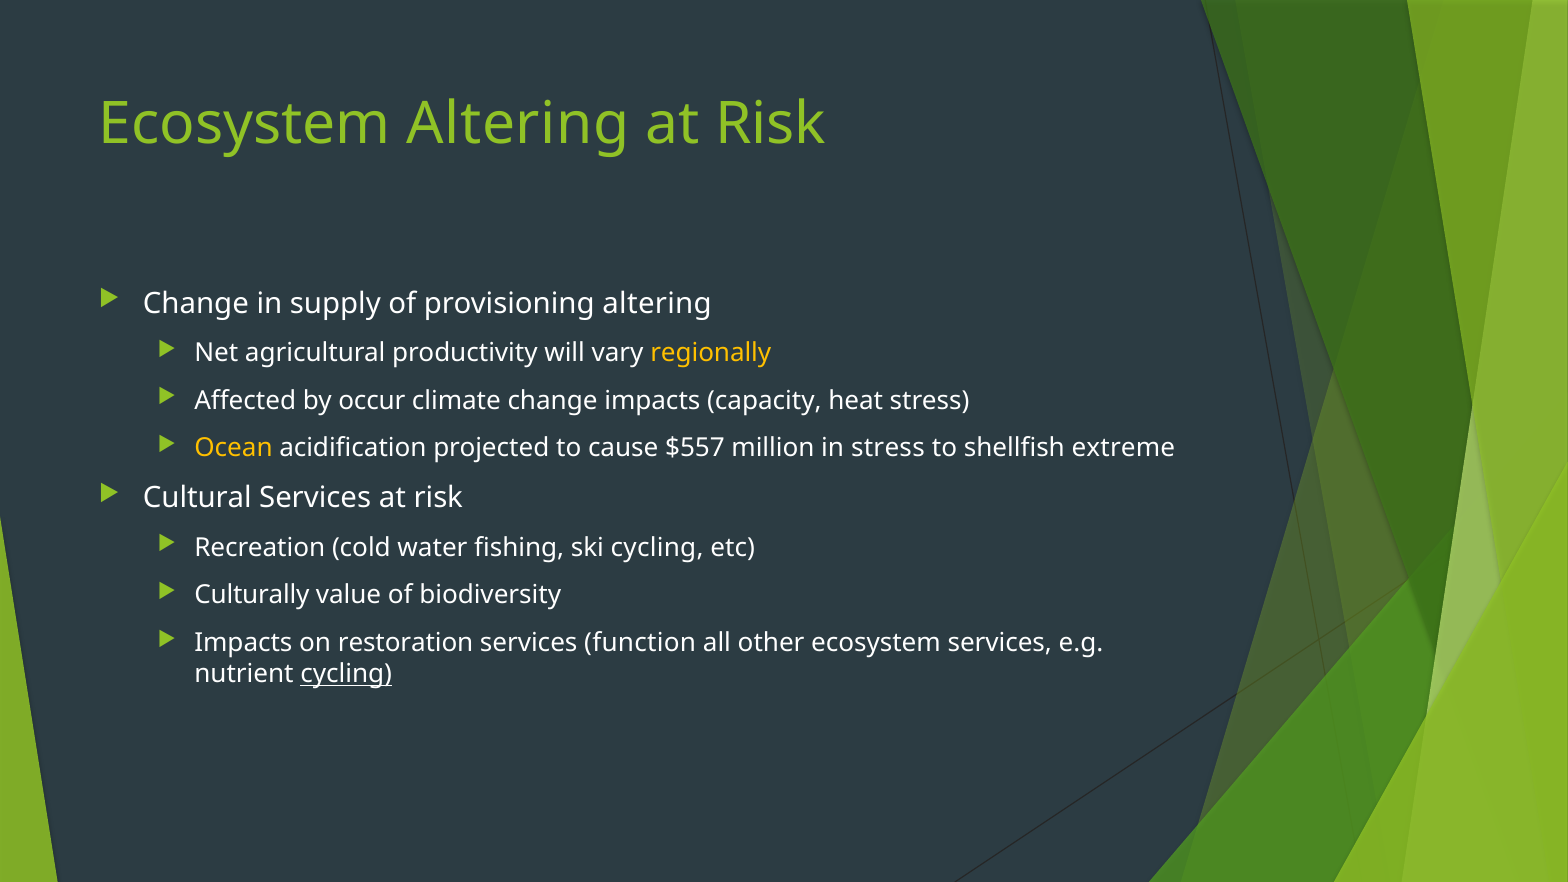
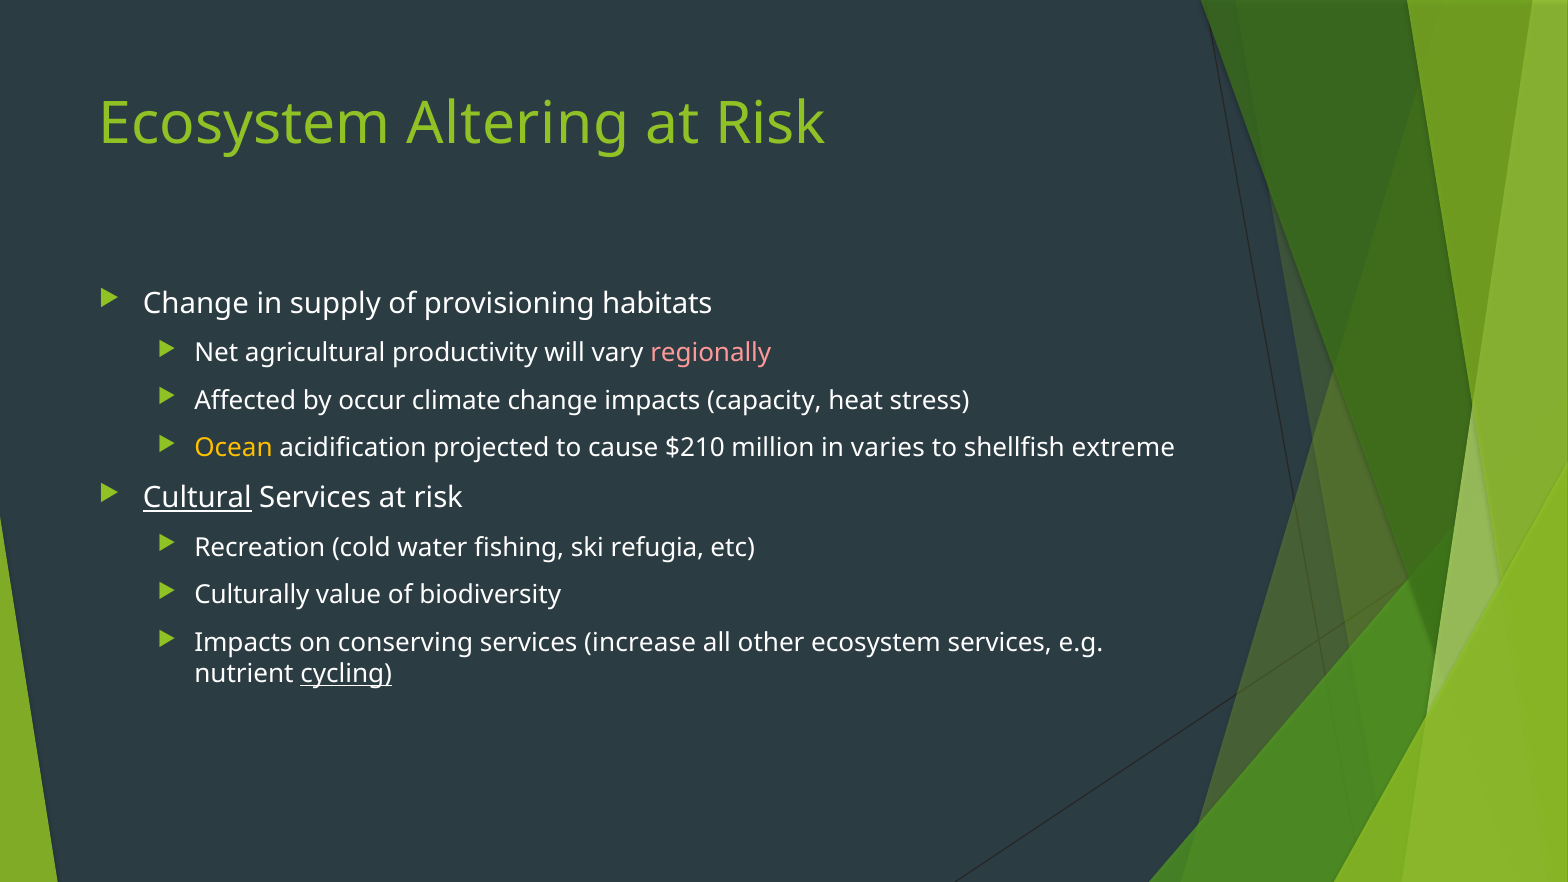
provisioning altering: altering -> habitats (657, 303)
regionally colour: yellow -> pink (711, 353)
$557: $557 -> $210 (695, 448)
in stress: stress -> varies (888, 448)
Cultural underline: none -> present (197, 498)
ski cycling: cycling -> refugia (657, 548)
restoration: restoration -> conserving (405, 643)
function: function -> increase (640, 643)
